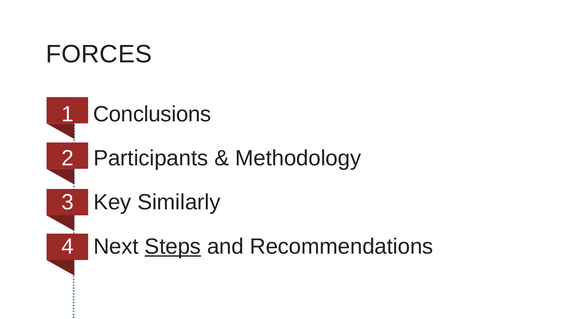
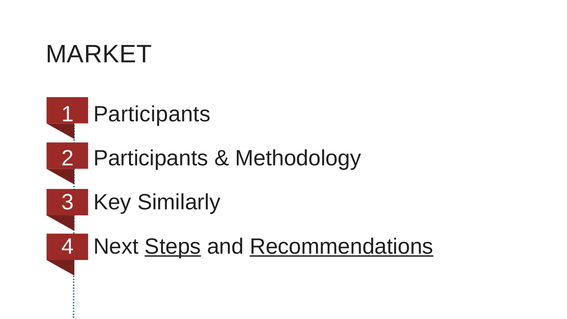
FORCES: FORCES -> MARKET (99, 54)
Conclusions: Conclusions -> Participants (152, 114)
Recommendations underline: none -> present (342, 246)
